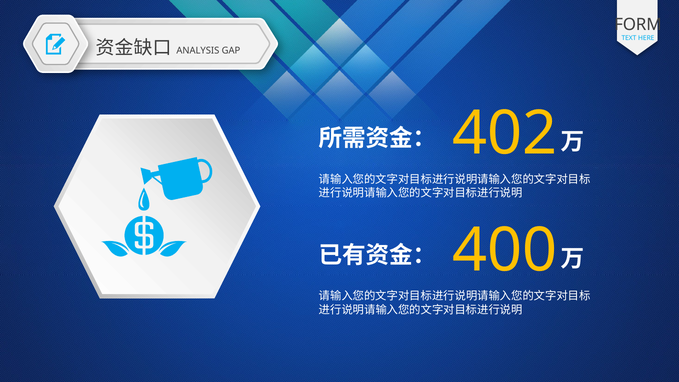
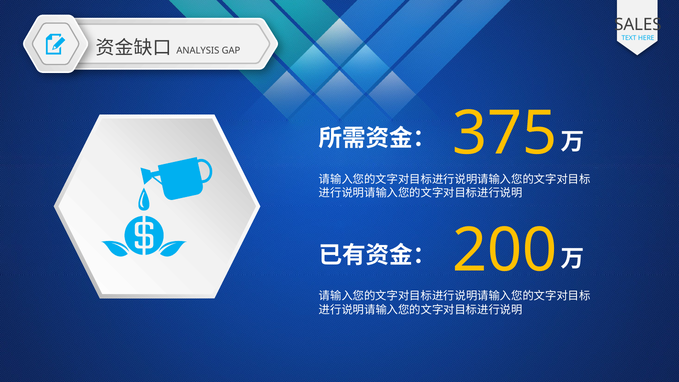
FORM: FORM -> SALES (638, 25)
402: 402 -> 375 (505, 134)
400: 400 -> 200 (505, 250)
